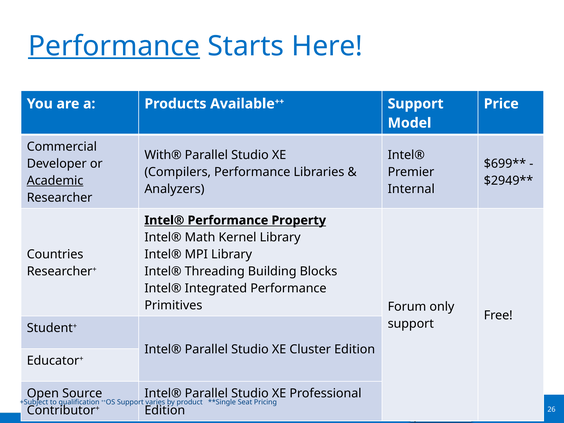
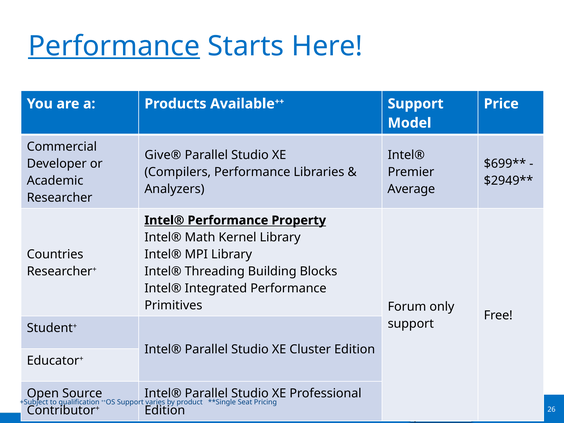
With®: With® -> Give® (163, 155)
Academic underline: present -> none (55, 181)
Internal: Internal -> Average (411, 189)
